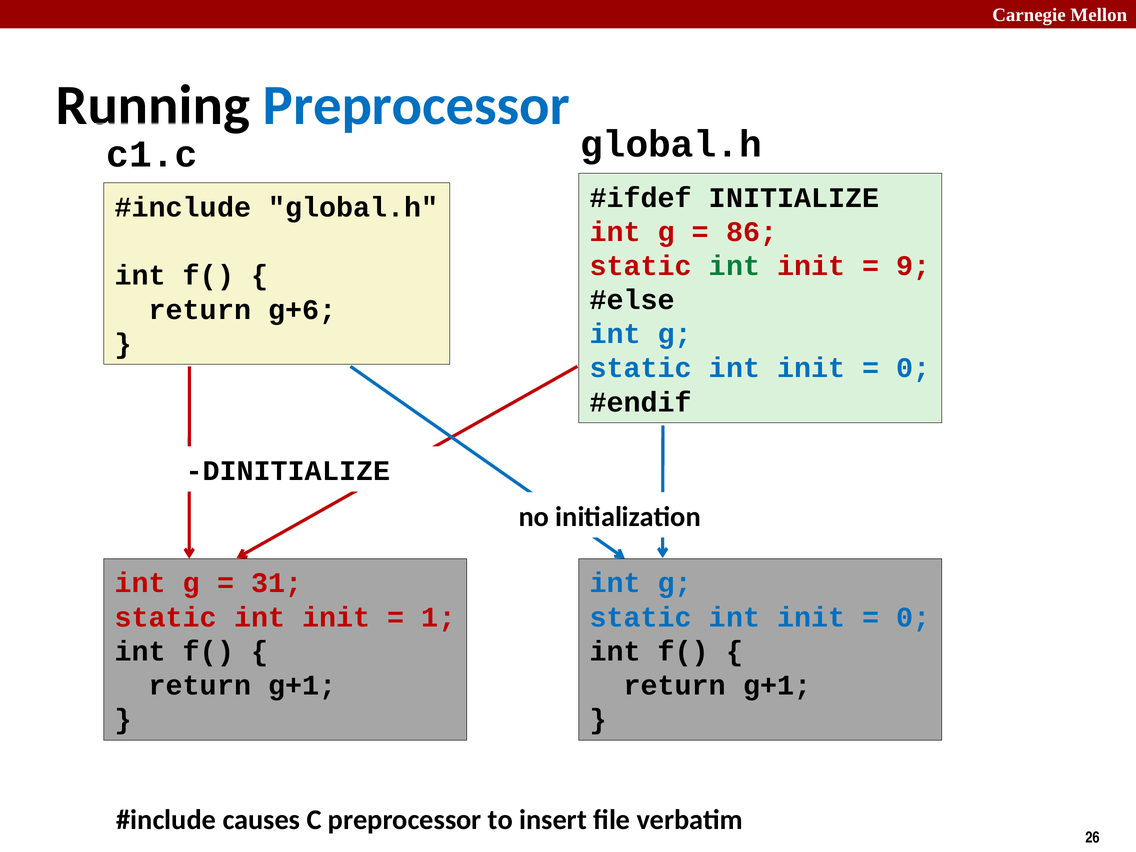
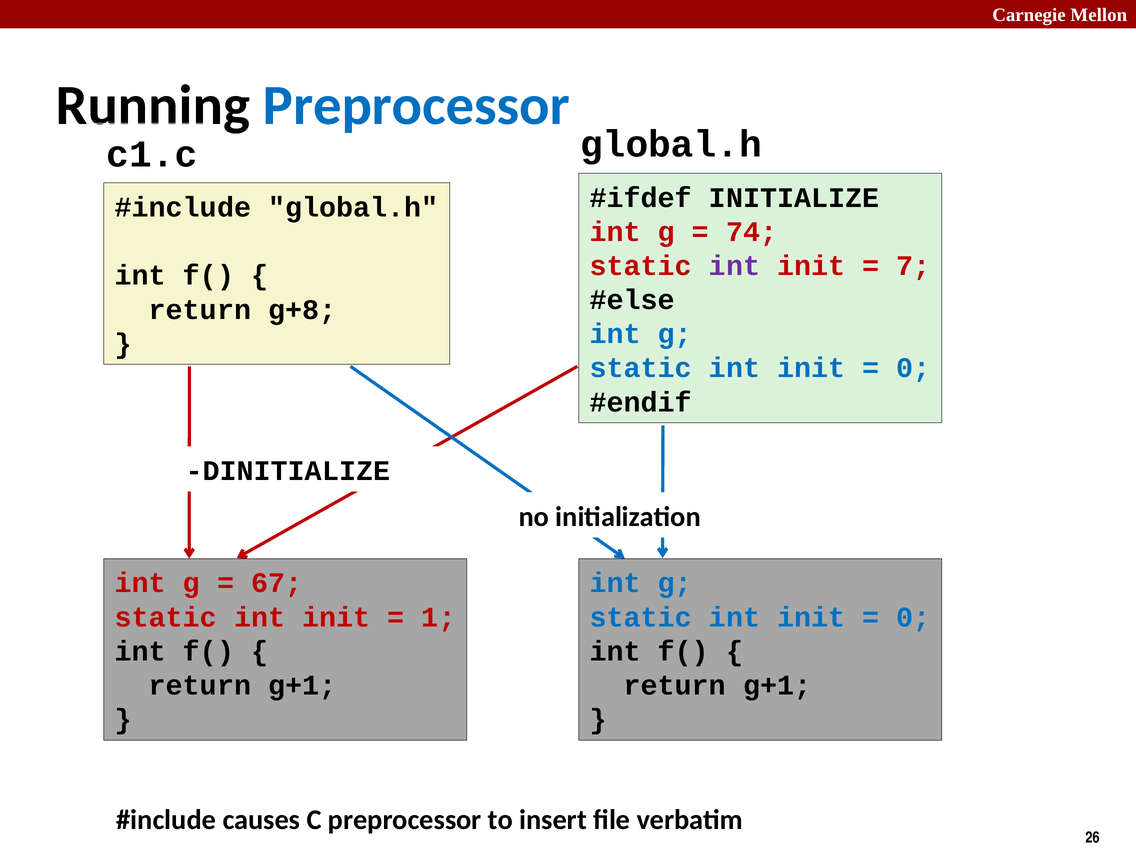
86: 86 -> 74 (752, 232)
int colour: green -> purple (735, 266)
9: 9 -> 7 (913, 266)
g+6: g+6 -> g+8 (302, 310)
31: 31 -> 67 (277, 583)
